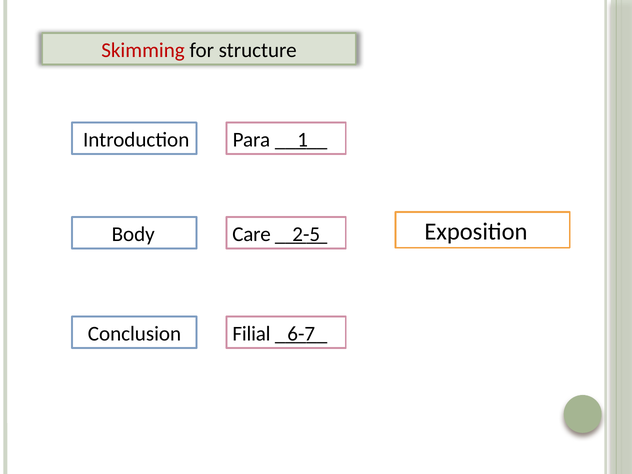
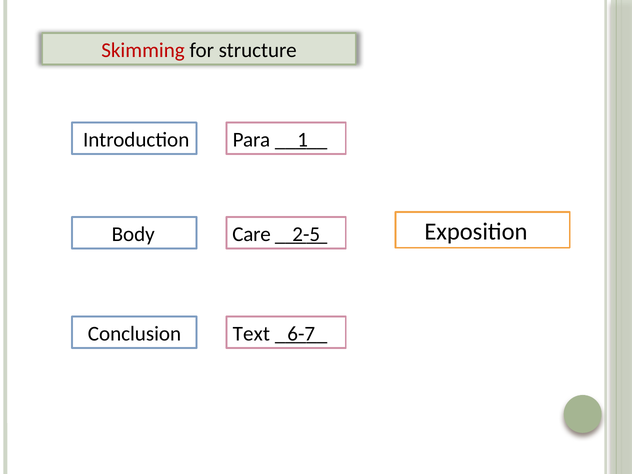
Filial: Filial -> Text (251, 334)
